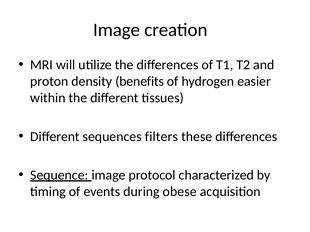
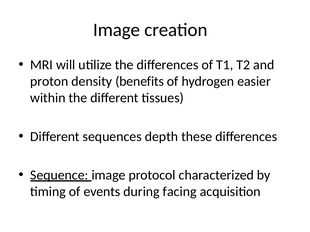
filters: filters -> depth (161, 137)
obese: obese -> facing (180, 192)
